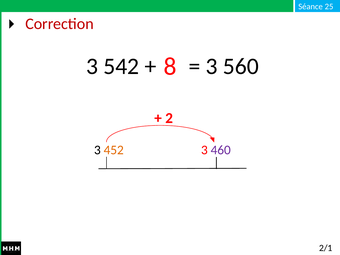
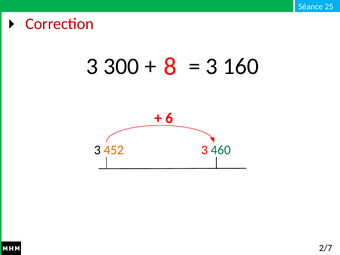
542: 542 -> 300 (121, 66)
560: 560 -> 160 (241, 66)
2: 2 -> 6 (169, 118)
460 colour: purple -> green (221, 150)
2/1: 2/1 -> 2/7 (326, 248)
